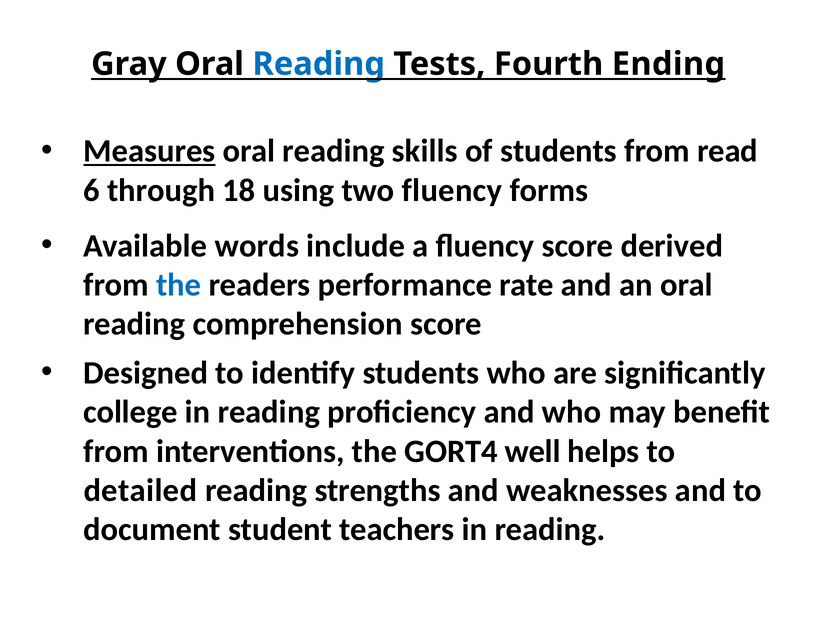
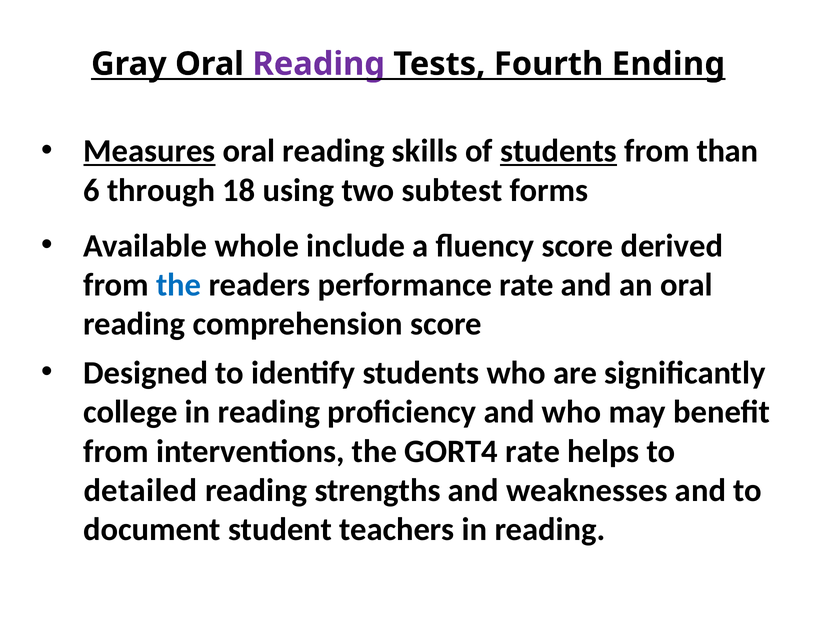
Reading colour: blue -> purple (319, 64)
students underline: none -> present (559, 151)
read: read -> than (727, 151)
two fluency: fluency -> subtest (452, 190)
words: words -> whole (257, 246)
GORT4 well: well -> rate (533, 452)
